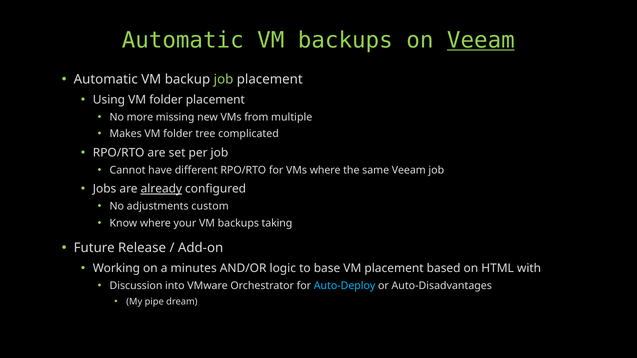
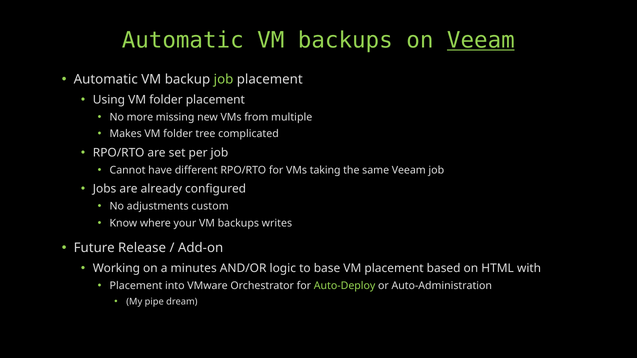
VMs where: where -> taking (325, 170)
already underline: present -> none (161, 189)
taking: taking -> writes (277, 223)
Discussion: Discussion -> Placement (136, 286)
Auto-Deploy colour: light blue -> light green (345, 286)
Auto-Disadvantages: Auto-Disadvantages -> Auto-Administration (442, 286)
